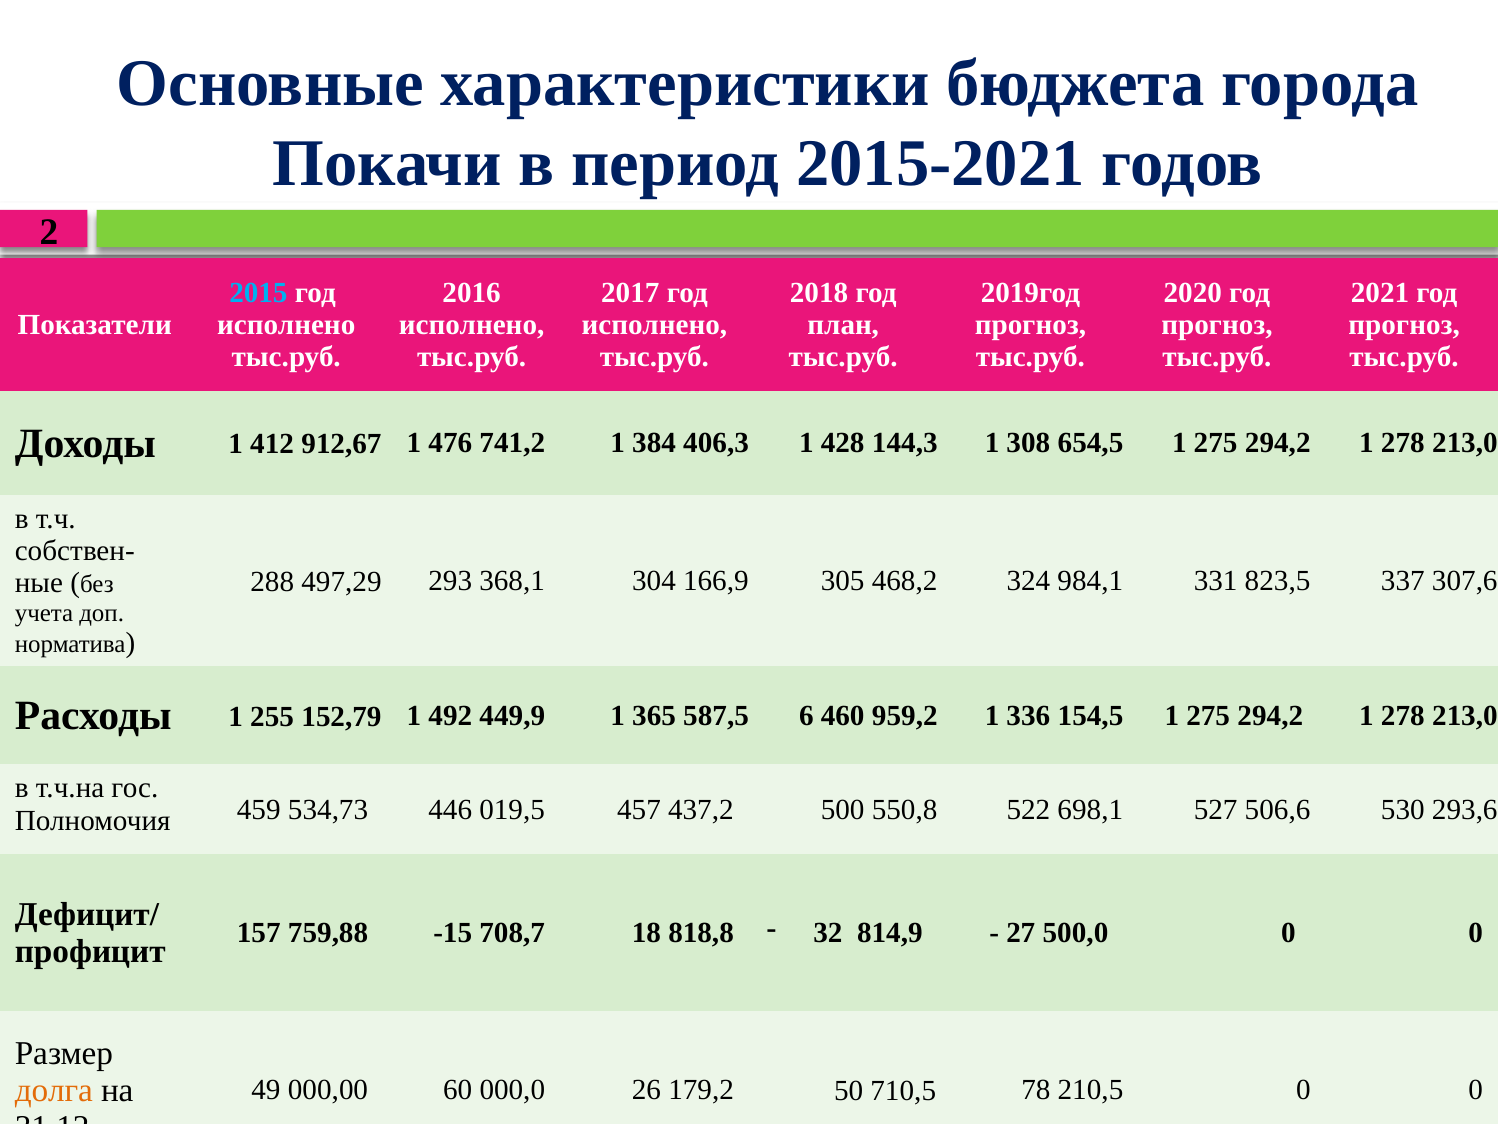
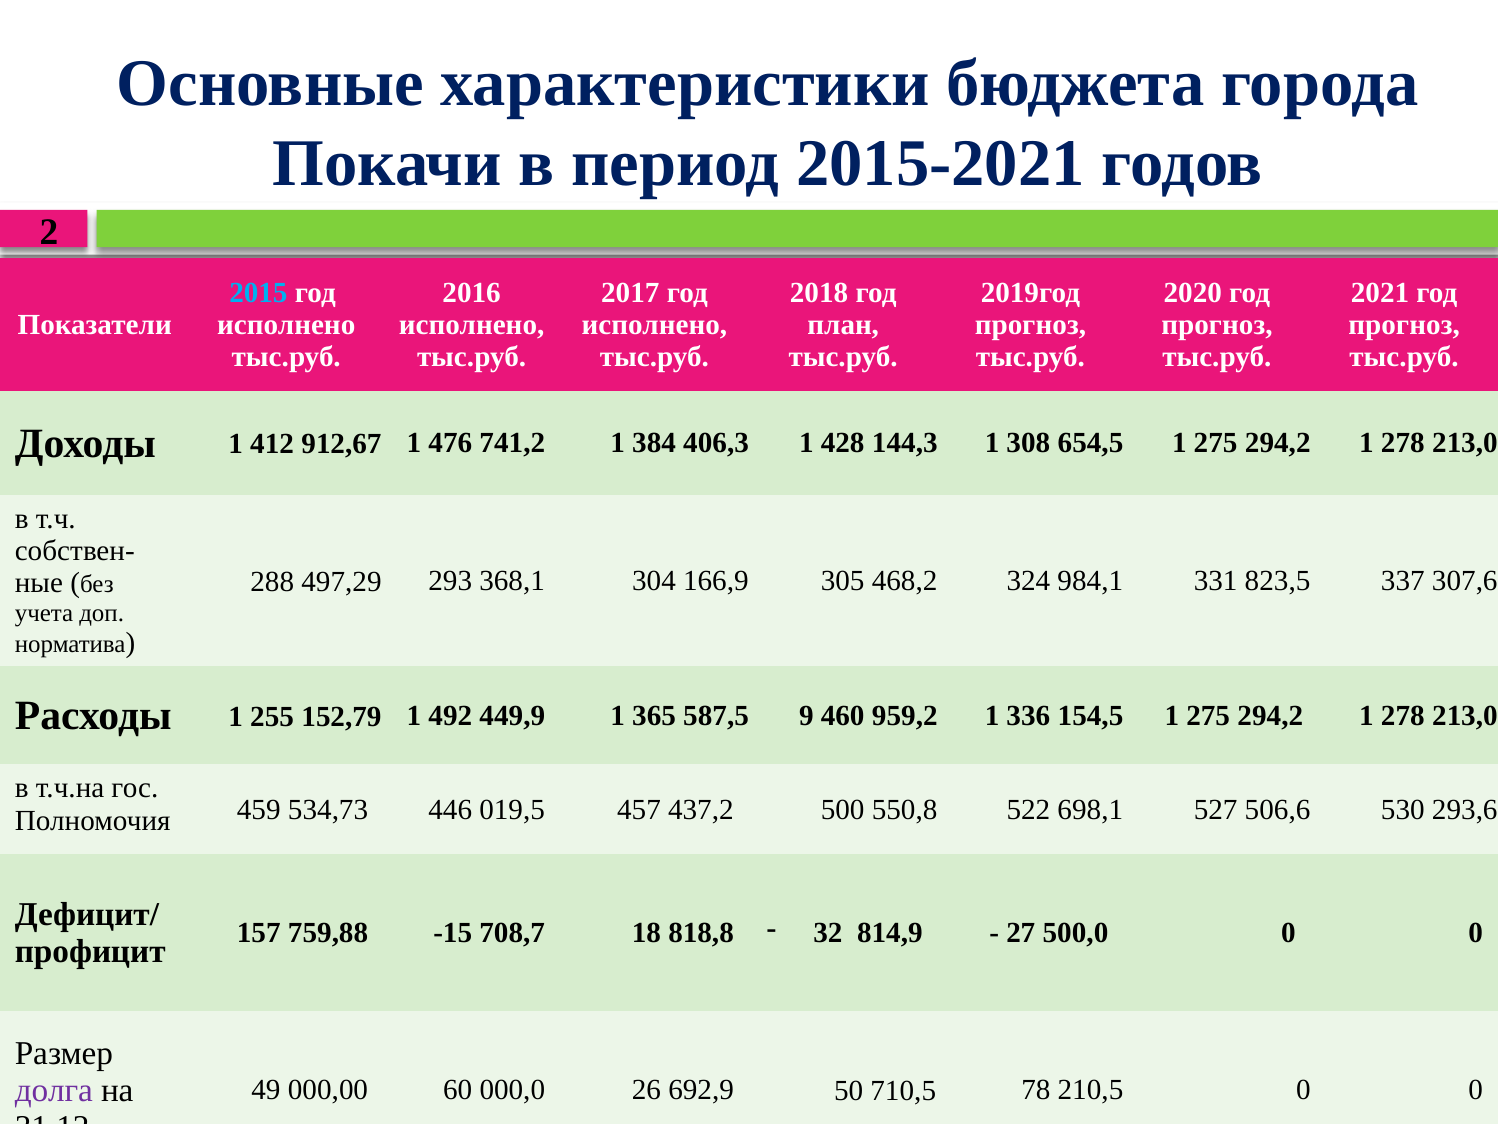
6: 6 -> 9 (806, 715)
долга colour: orange -> purple (54, 1090)
179,2: 179,2 -> 692,9 (701, 1090)
